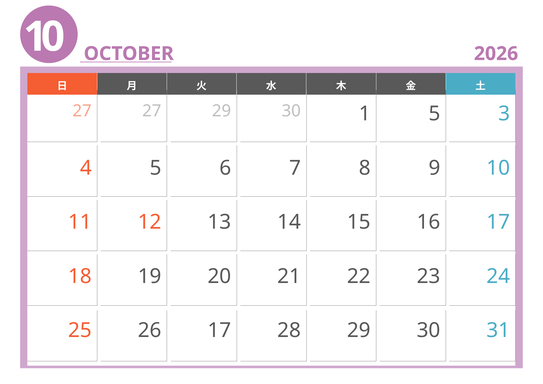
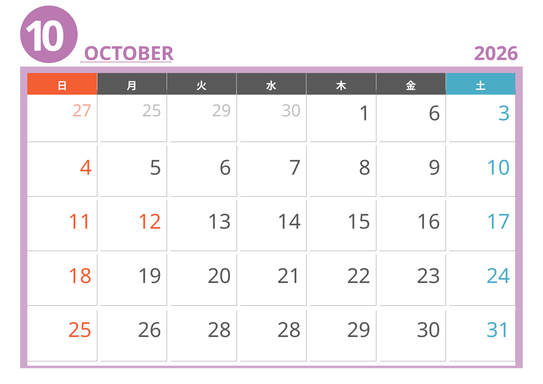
27 27: 27 -> 25 (152, 111)
1 5: 5 -> 6 (434, 114)
26 17: 17 -> 28 (219, 330)
